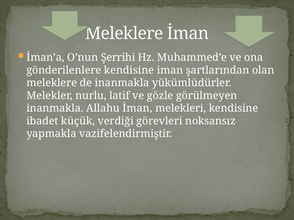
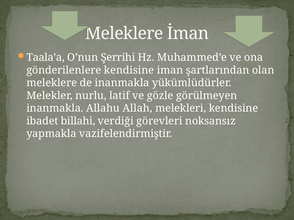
İman’a: İman’a -> Taala’a (46, 58)
Allahu İman: İman -> Allah (137, 108)
küçük: küçük -> billahi (78, 121)
